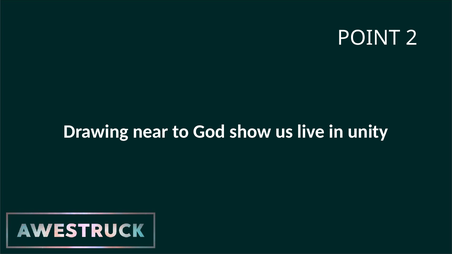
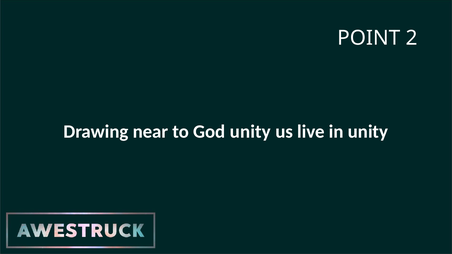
God show: show -> unity (250, 132)
